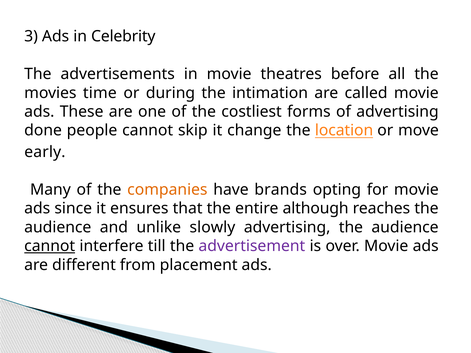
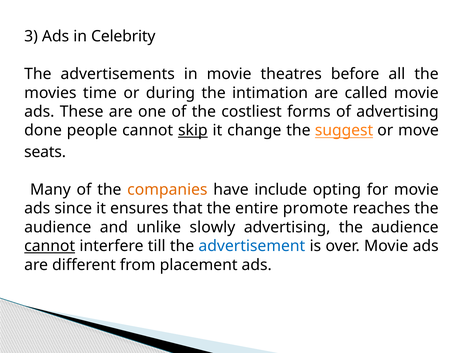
skip underline: none -> present (193, 131)
location: location -> suggest (344, 131)
early: early -> seats (45, 152)
brands: brands -> include (281, 190)
although: although -> promote (315, 209)
advertisement colour: purple -> blue (252, 246)
